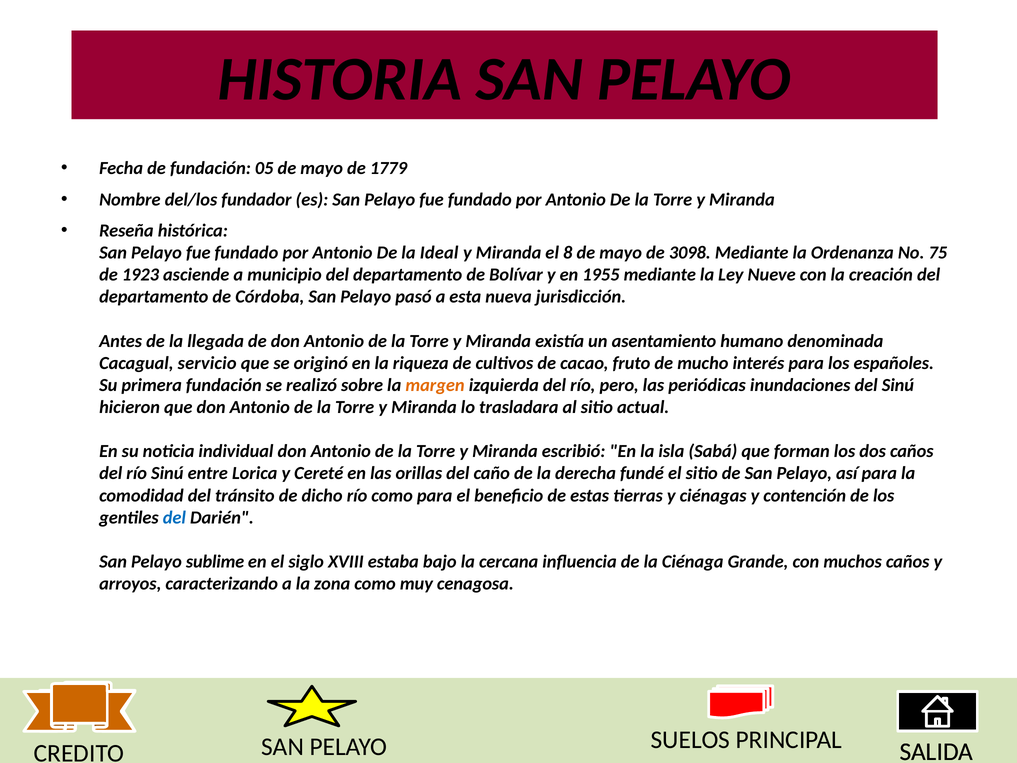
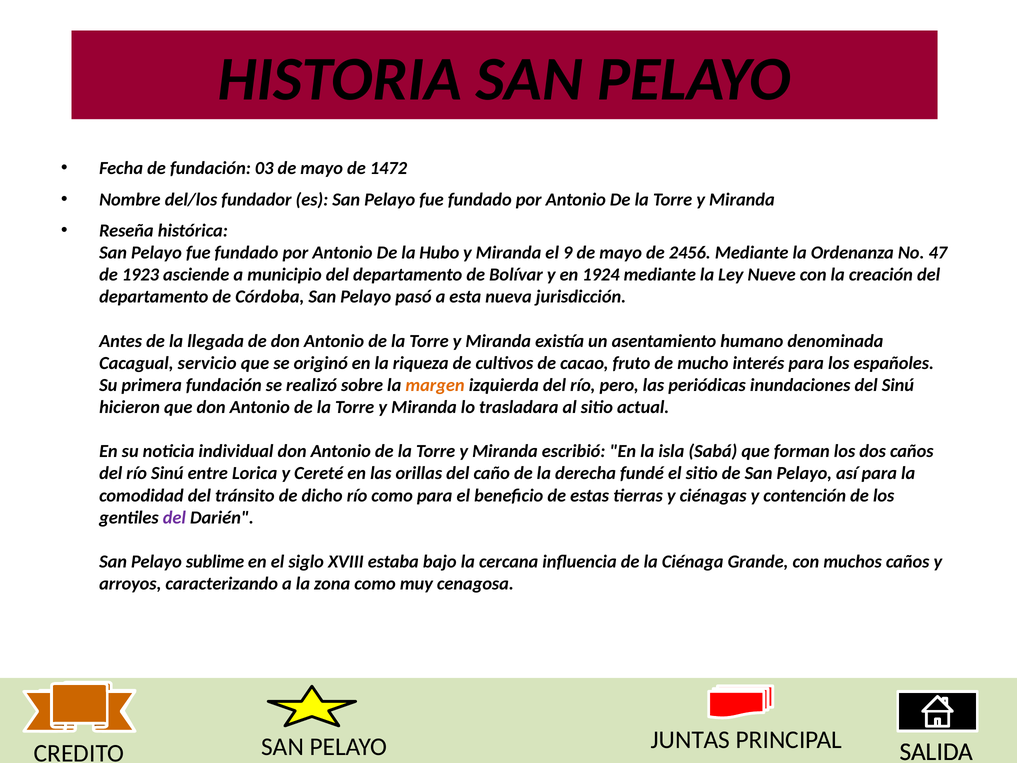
05: 05 -> 03 (264, 168)
1779: 1779 -> 1472 (389, 168)
Ideal: Ideal -> Hubo (439, 253)
8: 8 -> 9 (568, 253)
3098: 3098 -> 2456 (690, 253)
75: 75 -> 47 (938, 253)
1955: 1955 -> 1924 (601, 275)
del colour: blue -> purple (174, 517)
SUELOS: SUELOS -> JUNTAS (691, 740)
